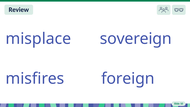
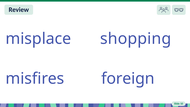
sovereign: sovereign -> shopping (136, 39)
